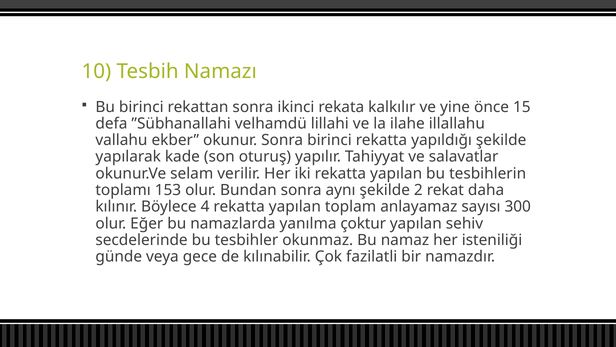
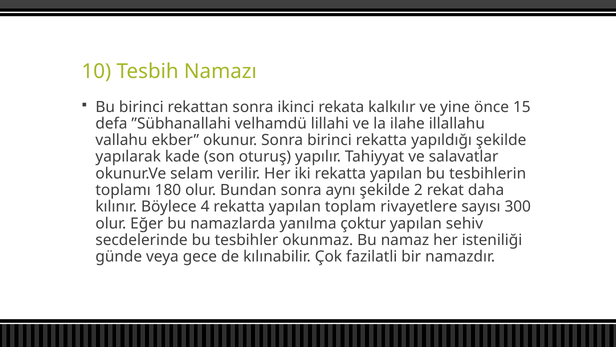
153: 153 -> 180 (168, 190)
anlayamaz: anlayamaz -> rivayetlere (419, 207)
